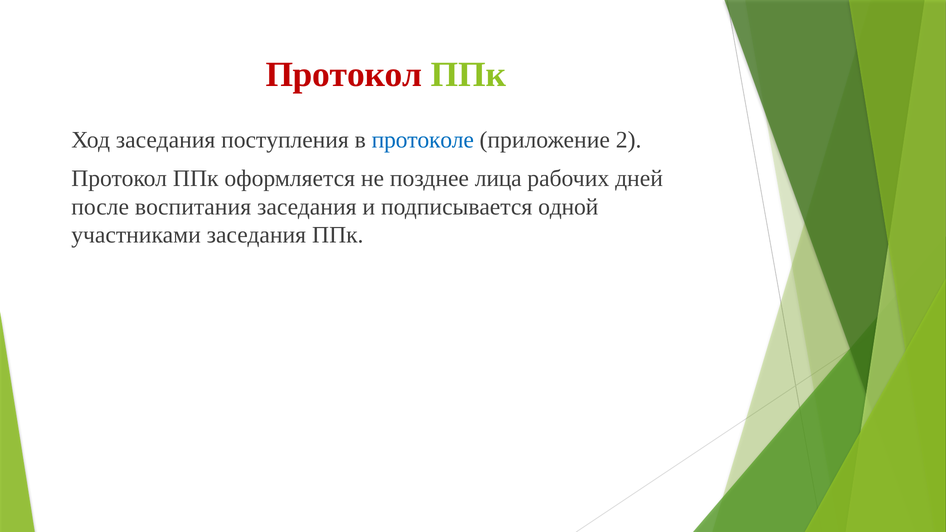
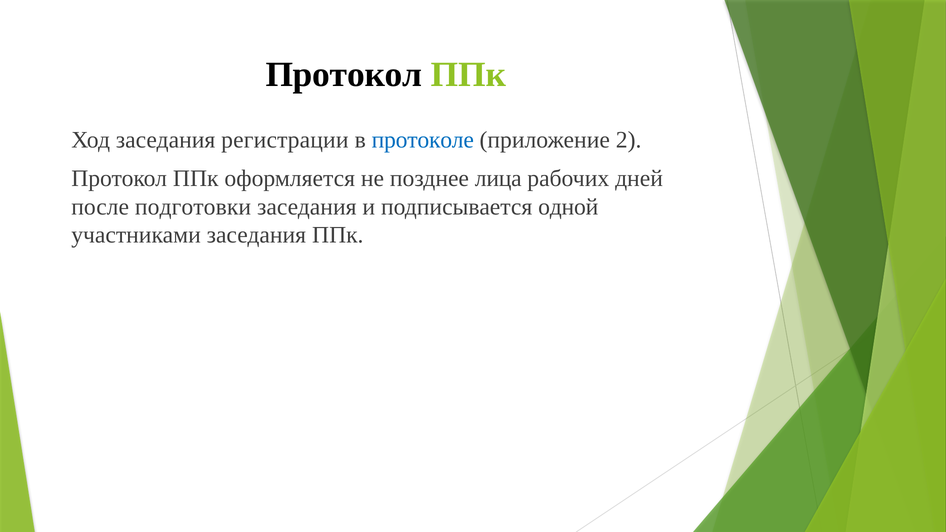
Протокол colour: red -> black (344, 75)
поступления: поступления -> регистрации (285, 140)
воспитания: воспитания -> подготовки (193, 207)
